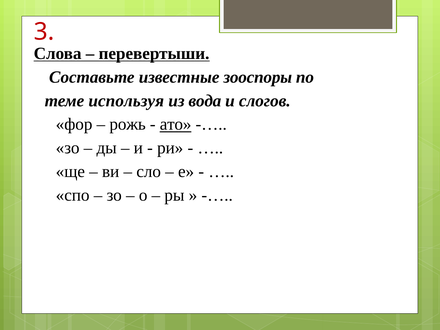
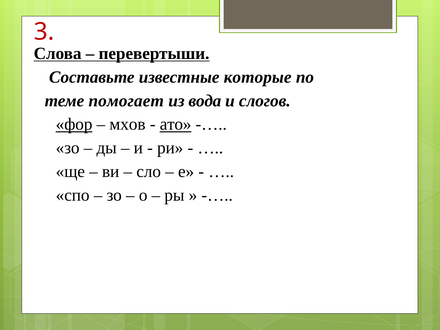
зооспоры: зооспоры -> которые (258, 77)
используя: используя -> помогает (126, 101)
фор underline: none -> present (74, 124)
рожь: рожь -> мхов (128, 124)
